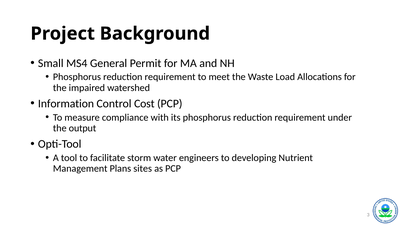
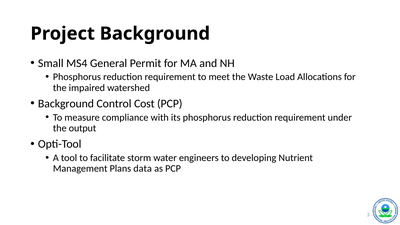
Information: Information -> Background (66, 104)
sites: sites -> data (143, 169)
